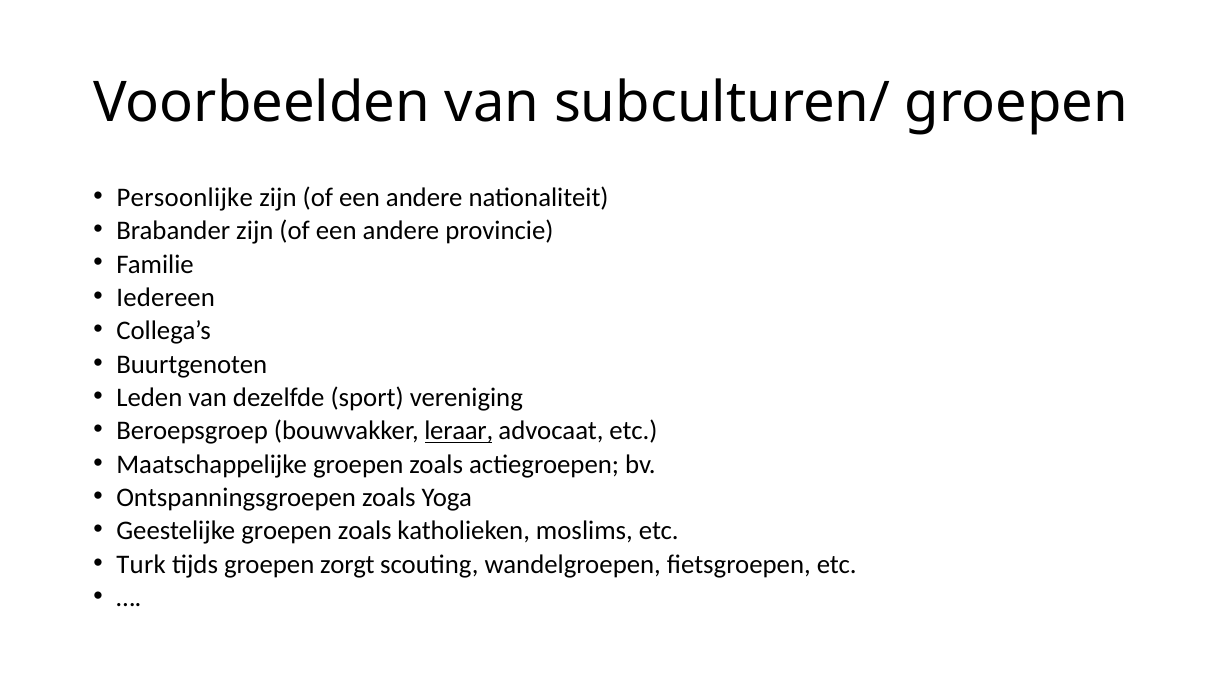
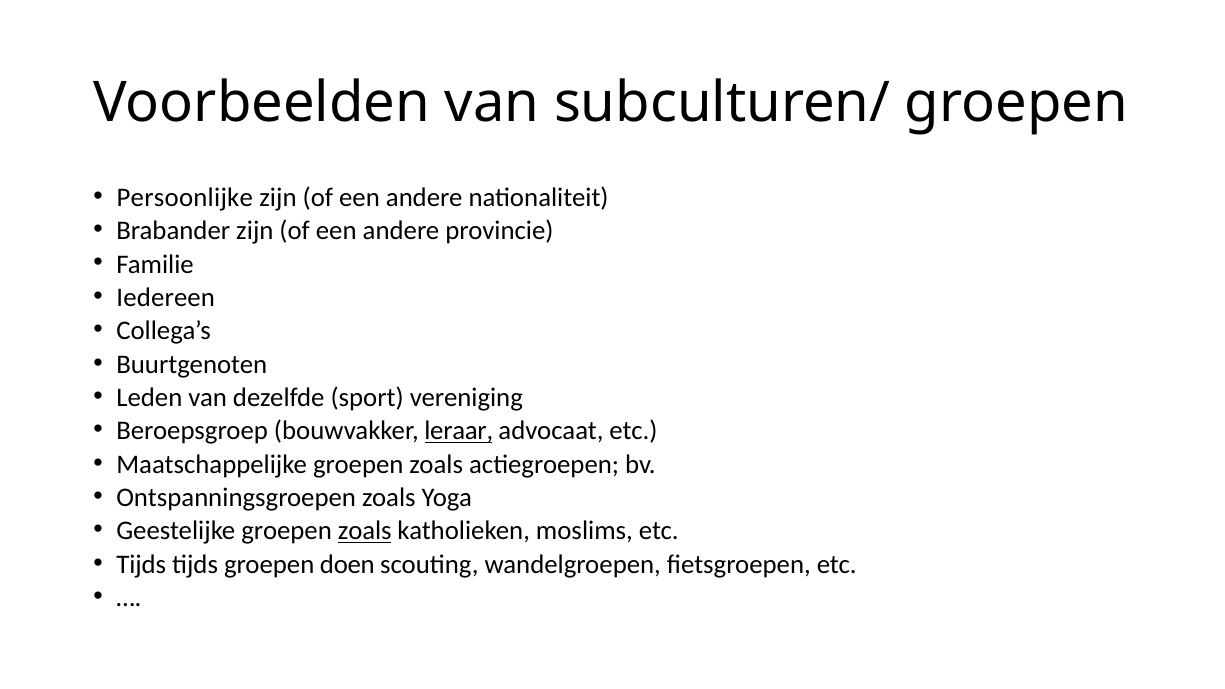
zoals underline: none -> present (365, 531)
Turk: Turk -> Tijds (141, 565)
zorgt: zorgt -> doen (347, 565)
